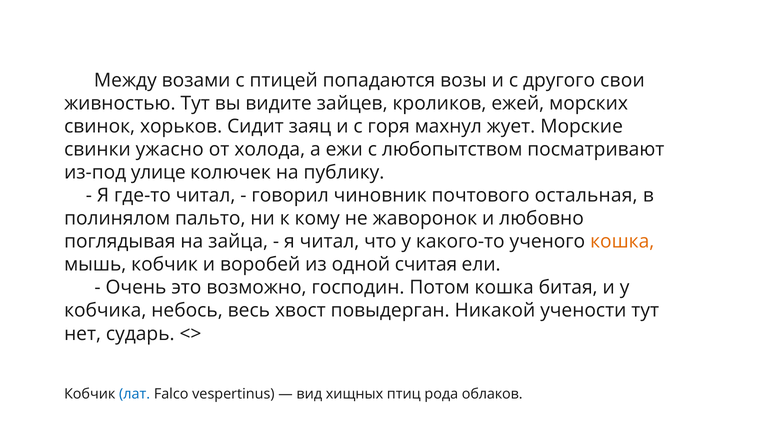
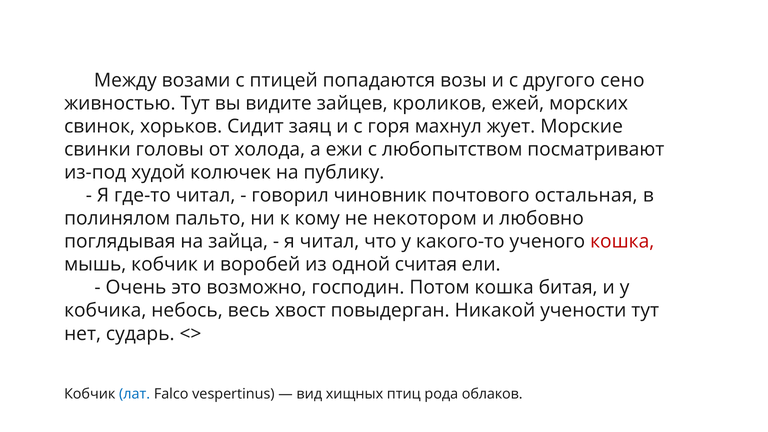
свои: свои -> сено (622, 80)
ужасно: ужасно -> головы (170, 149)
улице: улице -> худой (158, 172)
жаворонок: жаворонок -> некотором (425, 218)
кошка colour: orange -> red (622, 242)
